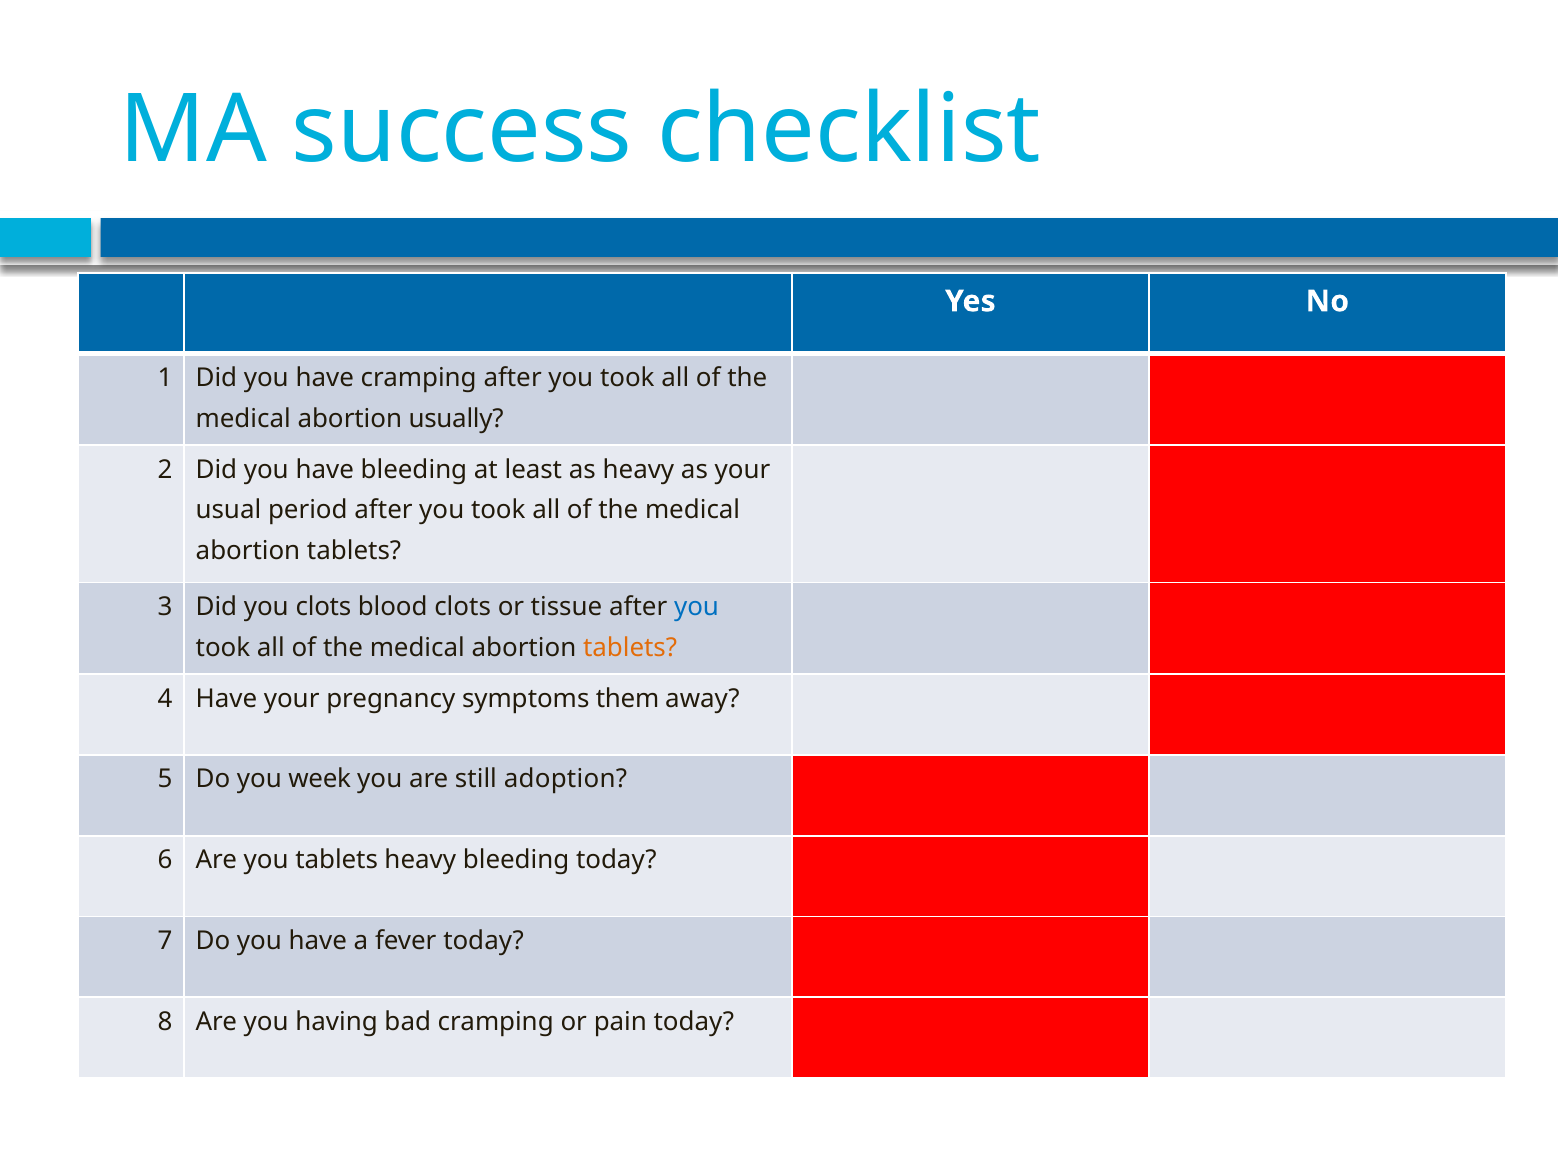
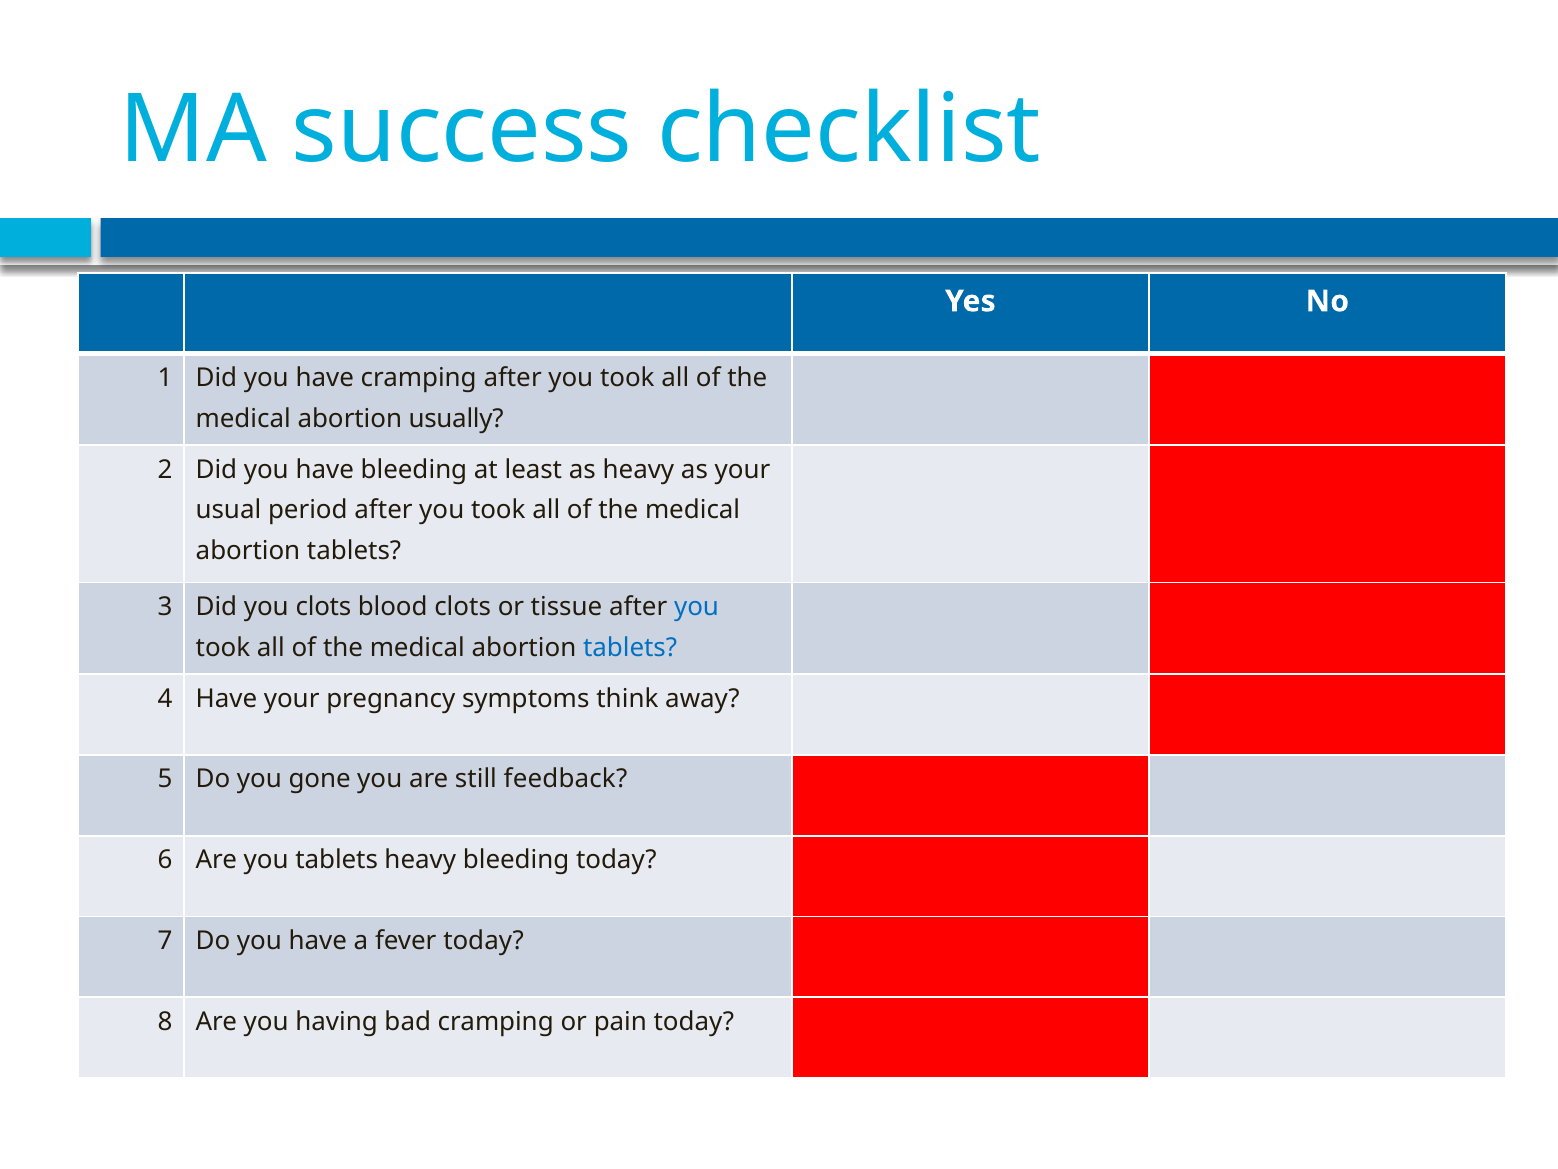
tablets colour: orange -> blue (630, 647)
them: them -> think (627, 698)
week: week -> gone (320, 779)
adoption: adoption -> feedback (565, 779)
